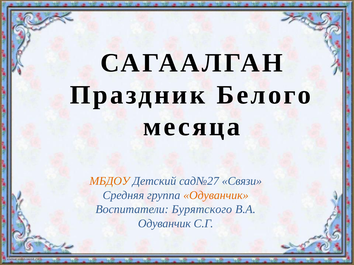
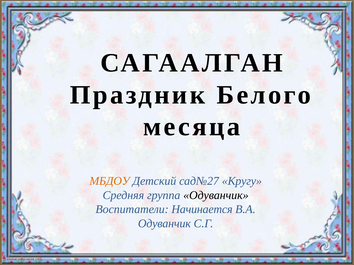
Связи: Связи -> Кругу (242, 181)
Одуванчик colour: orange -> black (216, 196)
Бурятского: Бурятского -> Начинается (202, 210)
